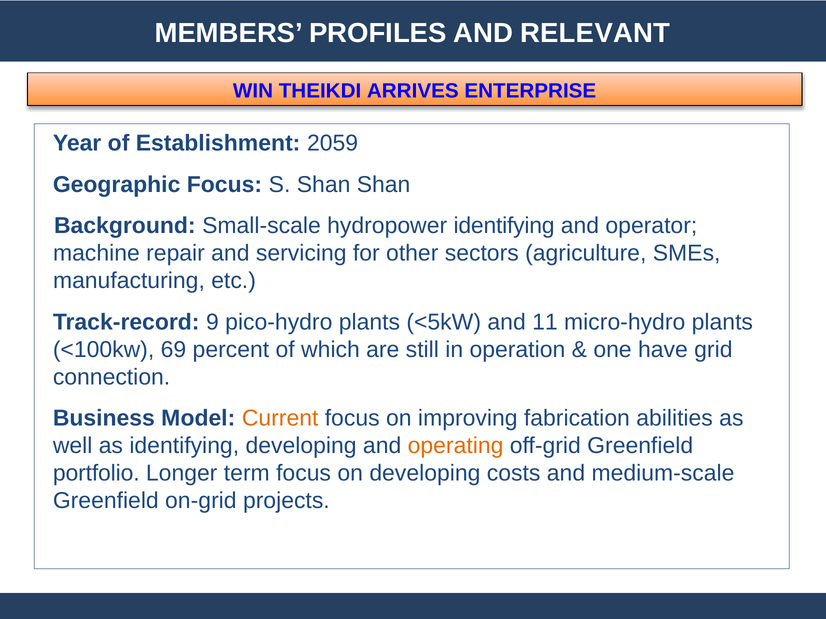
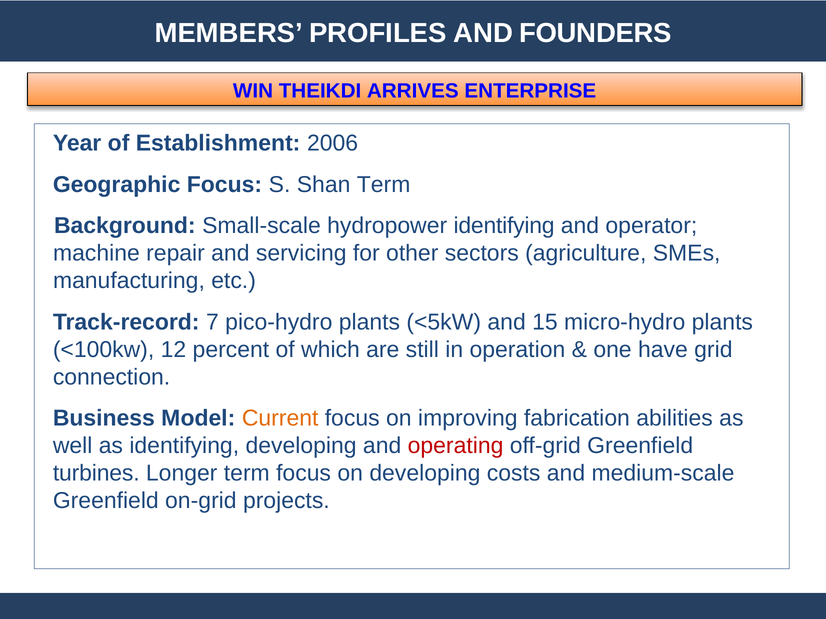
RELEVANT: RELEVANT -> FOUNDERS (595, 33)
2059: 2059 -> 2006 (333, 143)
Shan Shan: Shan -> Term (384, 185)
9: 9 -> 7 (212, 322)
11: 11 -> 15 (545, 322)
69: 69 -> 12 (173, 350)
operating colour: orange -> red (456, 446)
portfolio: portfolio -> turbines (96, 474)
